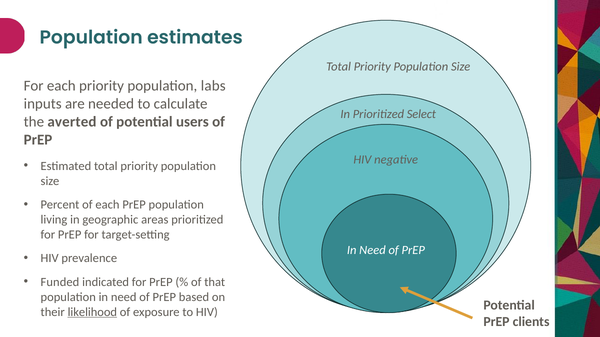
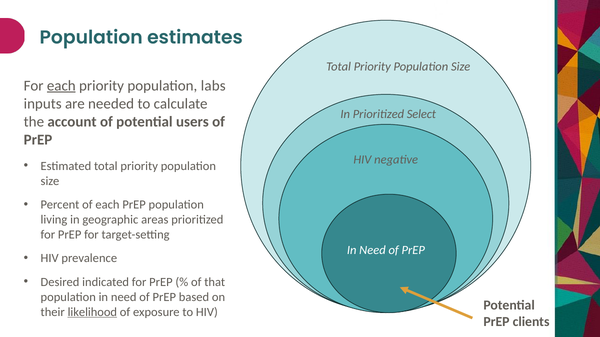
each underline: none -> present (61, 86)
averted: averted -> account (72, 122)
Funded: Funded -> Desired (60, 282)
